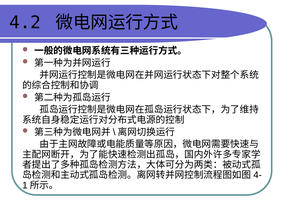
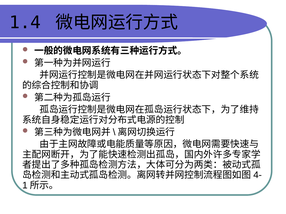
4.2: 4.2 -> 1.4 (25, 23)
